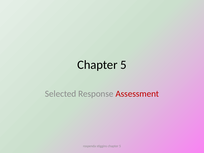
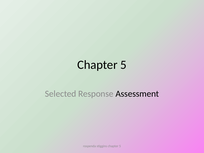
Assessment colour: red -> black (137, 94)
